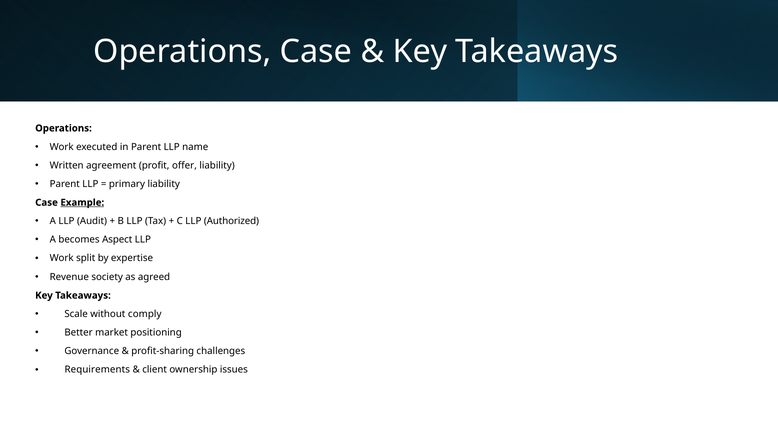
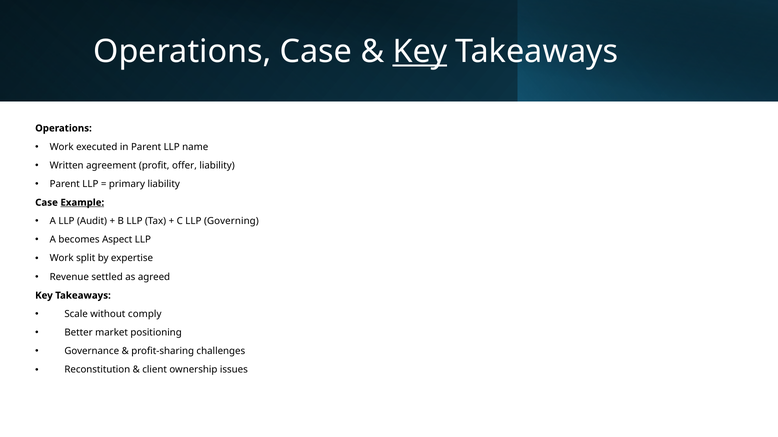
Key underline: none -> present (420, 52)
Authorized: Authorized -> Governing (231, 221)
society: society -> settled (107, 277)
Requirements: Requirements -> Reconstitution (97, 370)
